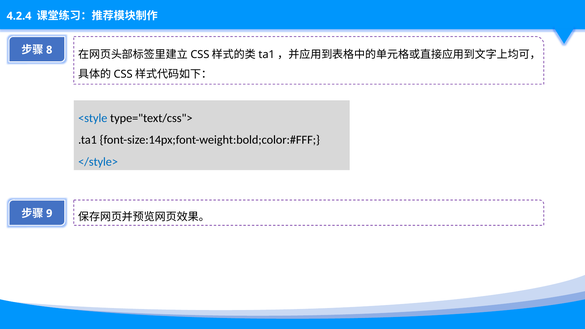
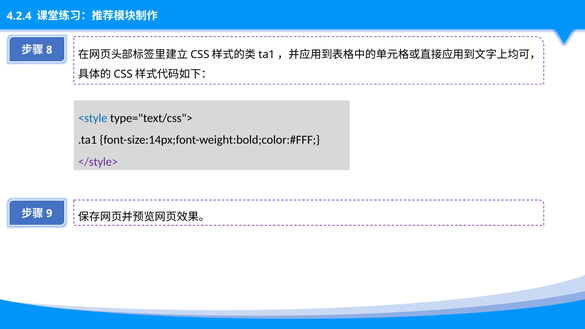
</style> colour: blue -> purple (98, 162)
